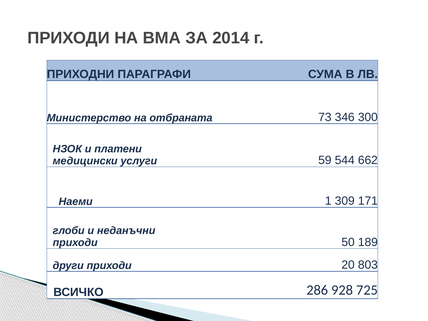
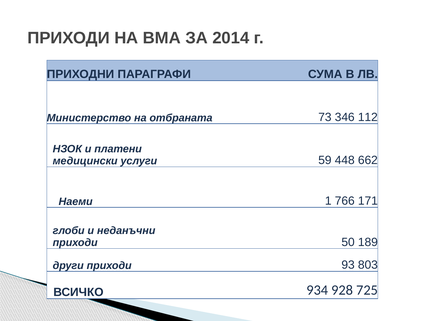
300: 300 -> 112 (368, 117)
544: 544 -> 448 (345, 160)
309: 309 -> 766 (345, 201)
20: 20 -> 93 (348, 265)
286: 286 -> 934 (317, 290)
